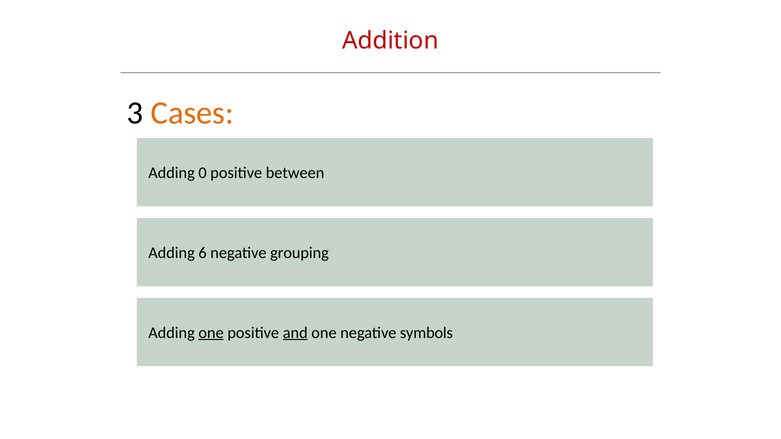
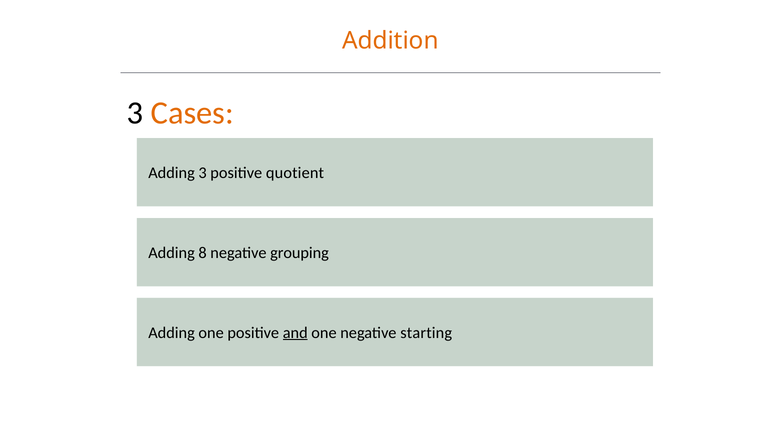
Addition colour: red -> orange (390, 41)
Adding 0: 0 -> 3 (203, 173)
between: between -> quotient (295, 173)
6: 6 -> 8 (203, 253)
one underline: present -> none (211, 333)
symbols: symbols -> starting (426, 333)
